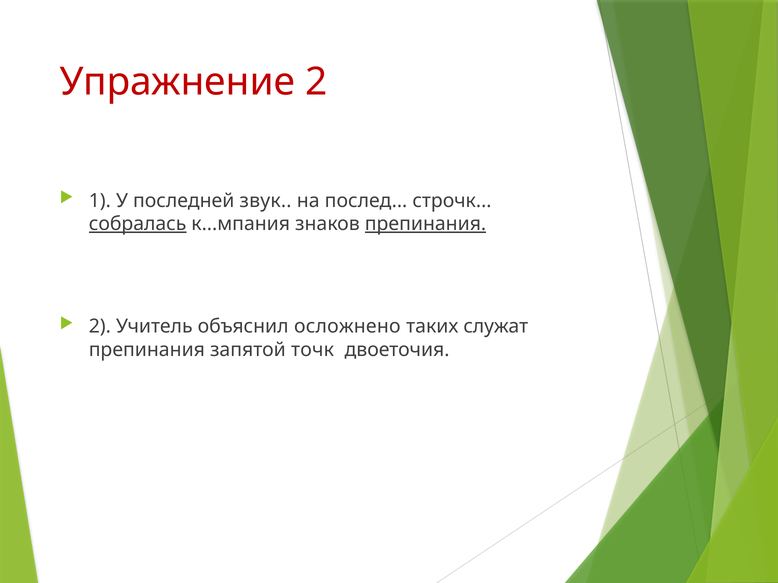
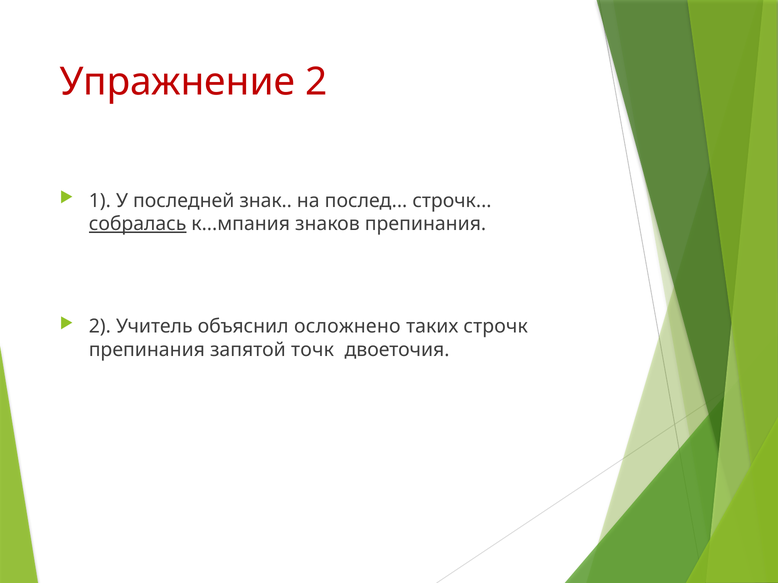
звук: звук -> знак (266, 201)
препинания underline: present -> none (426, 224)
таких служат: служат -> строчк (496, 327)
